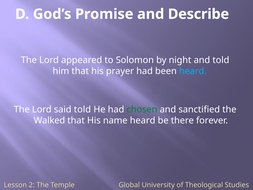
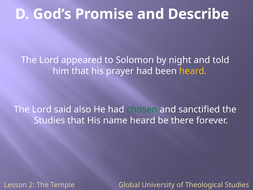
heard colour: light blue -> yellow (193, 71)
said told: told -> also (82, 109)
Walked: Walked -> Studies (49, 120)
